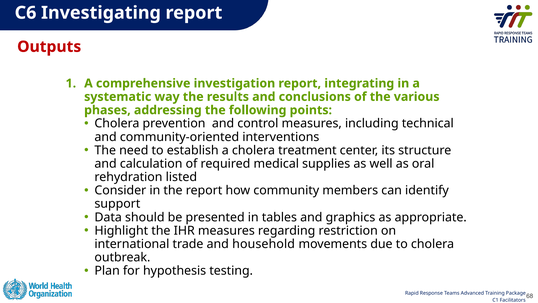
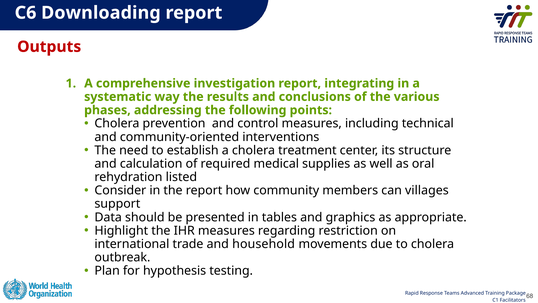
Investigating: Investigating -> Downloading (101, 13)
identify: identify -> villages (427, 190)
